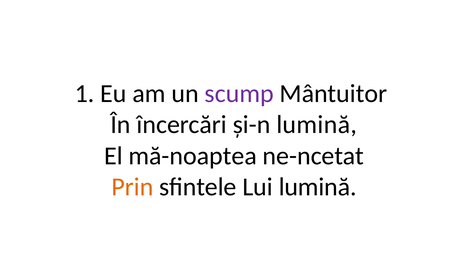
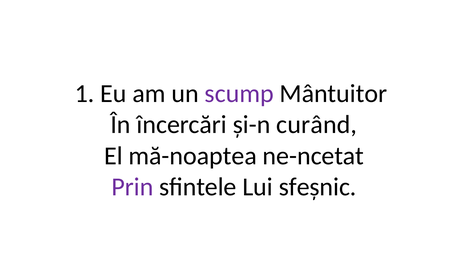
și-n lumină: lumină -> curând (317, 125)
Prin colour: orange -> purple (132, 187)
Lui lumină: lumină -> sfeșnic (318, 187)
